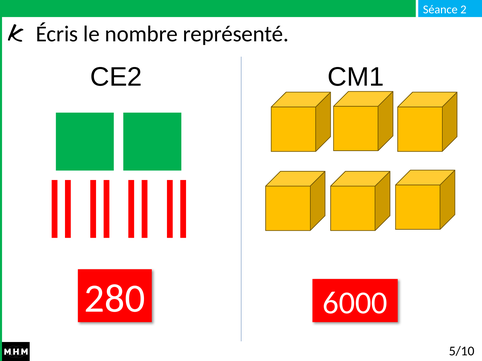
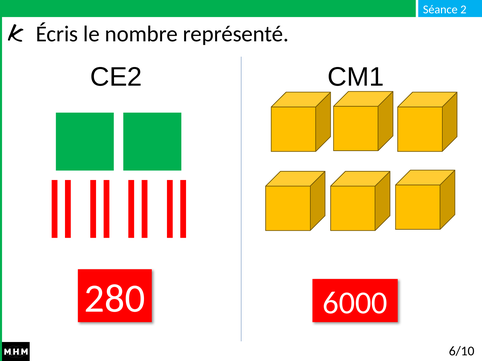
5/10: 5/10 -> 6/10 (462, 352)
